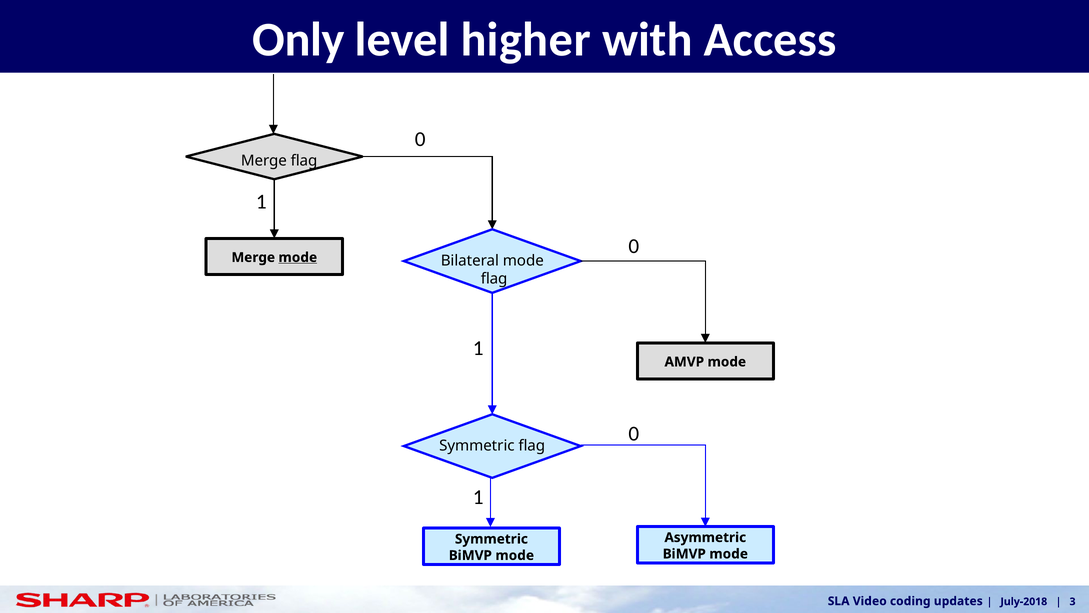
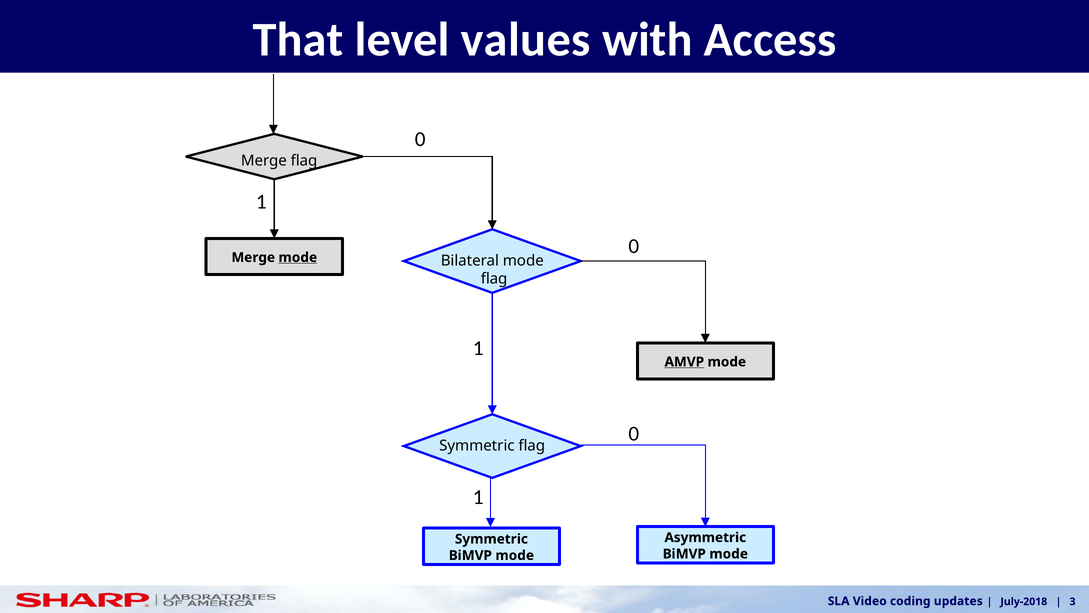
Only: Only -> That (298, 40)
higher: higher -> values (526, 40)
AMVP underline: none -> present (684, 362)
